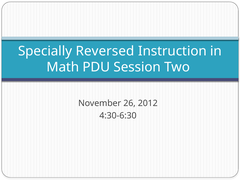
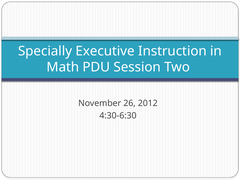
Reversed: Reversed -> Executive (105, 51)
